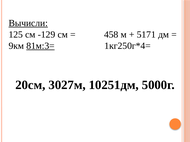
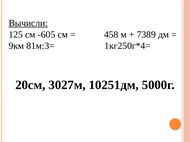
-129: -129 -> -605 (46, 35)
5171: 5171 -> 7389 (146, 35)
81м:3= underline: present -> none (40, 46)
